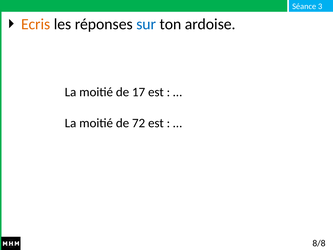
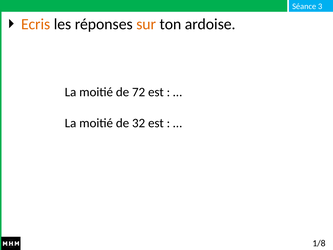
sur colour: blue -> orange (146, 24)
17: 17 -> 72 (139, 92)
72: 72 -> 32 (139, 123)
8/8: 8/8 -> 1/8 (319, 243)
